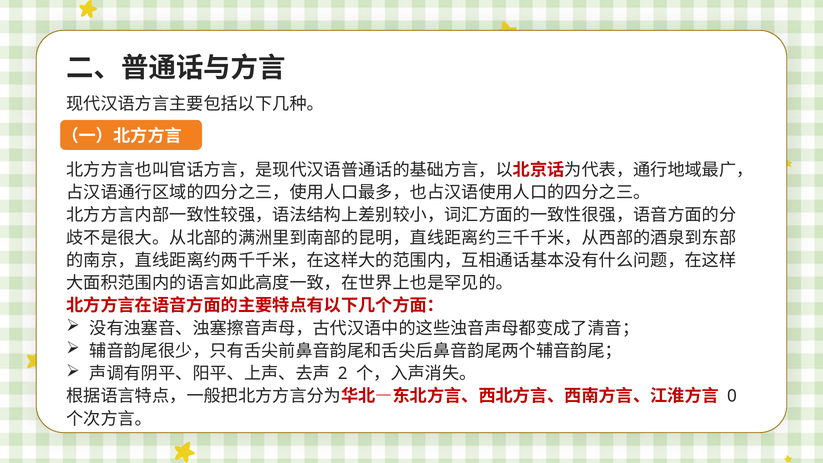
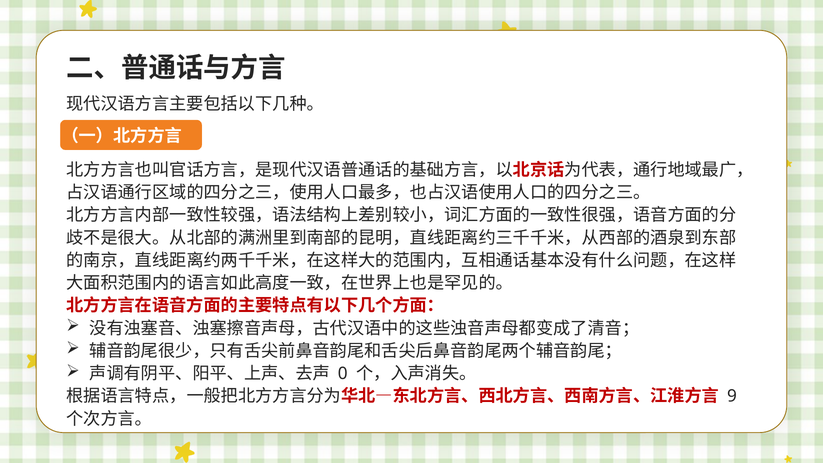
2: 2 -> 0 (343, 374)
0: 0 -> 9 (732, 396)
